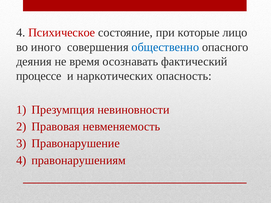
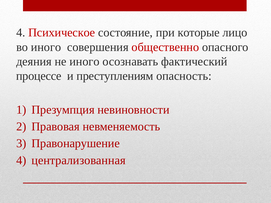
общественно colour: blue -> red (165, 47)
не время: время -> иного (85, 62)
наркотических: наркотических -> преступлениям (115, 76)
правонарушениям: правонарушениям -> централизованная (79, 160)
